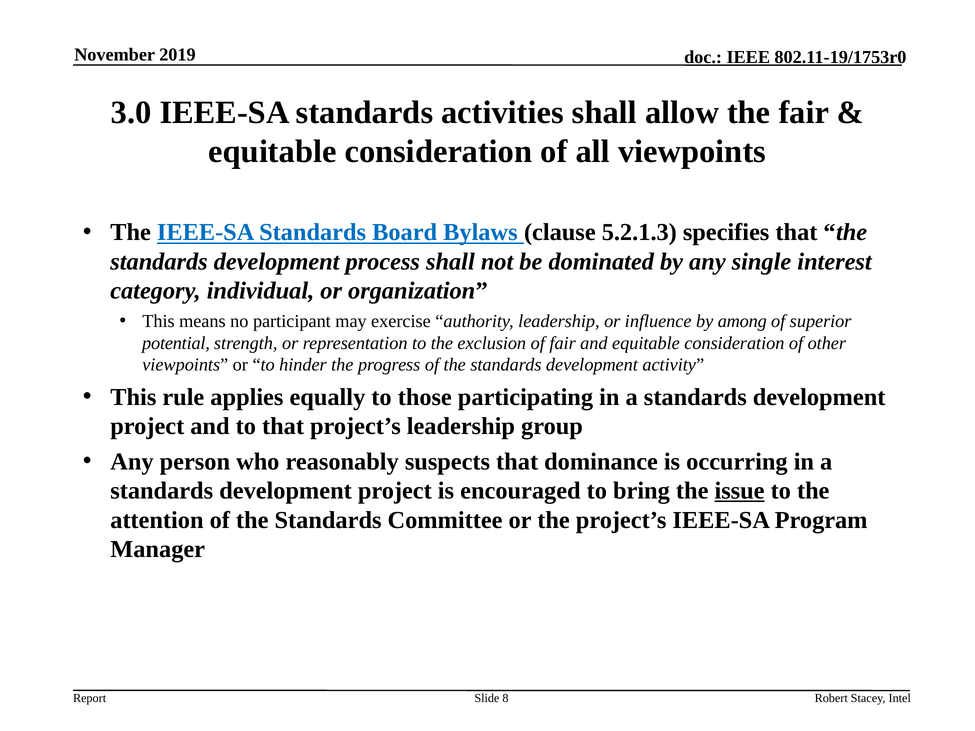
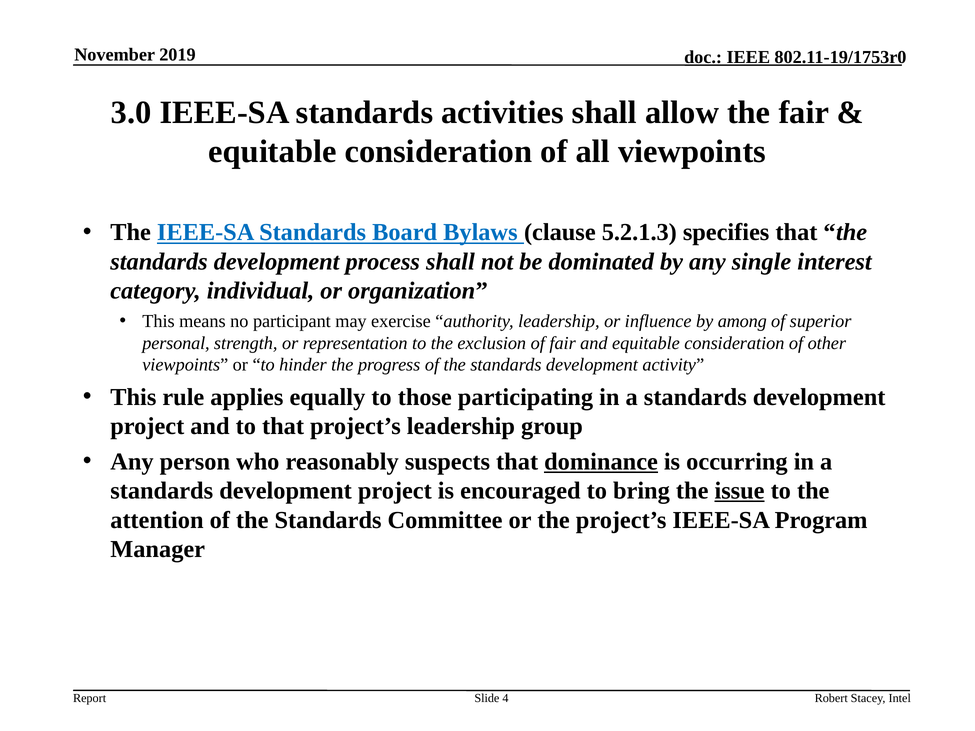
potential: potential -> personal (176, 343)
dominance underline: none -> present (601, 462)
8: 8 -> 4 (505, 699)
